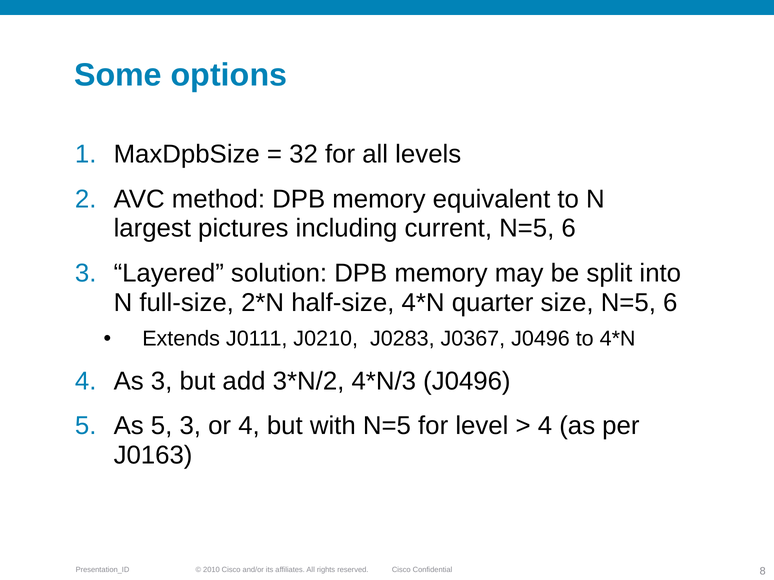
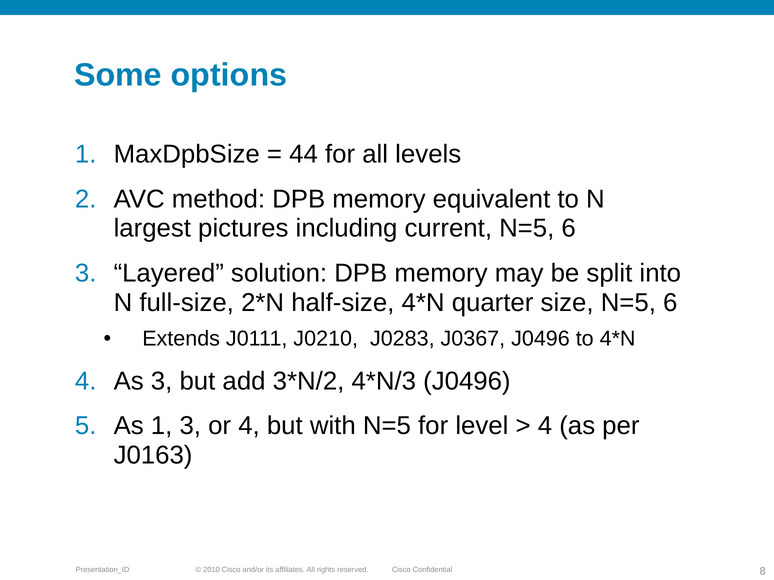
32: 32 -> 44 (304, 154)
As 5: 5 -> 1 (162, 426)
